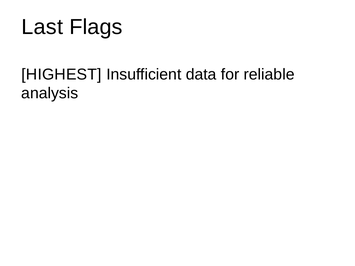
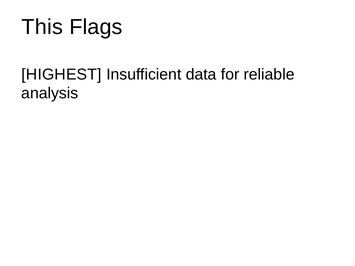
Last: Last -> This (42, 27)
